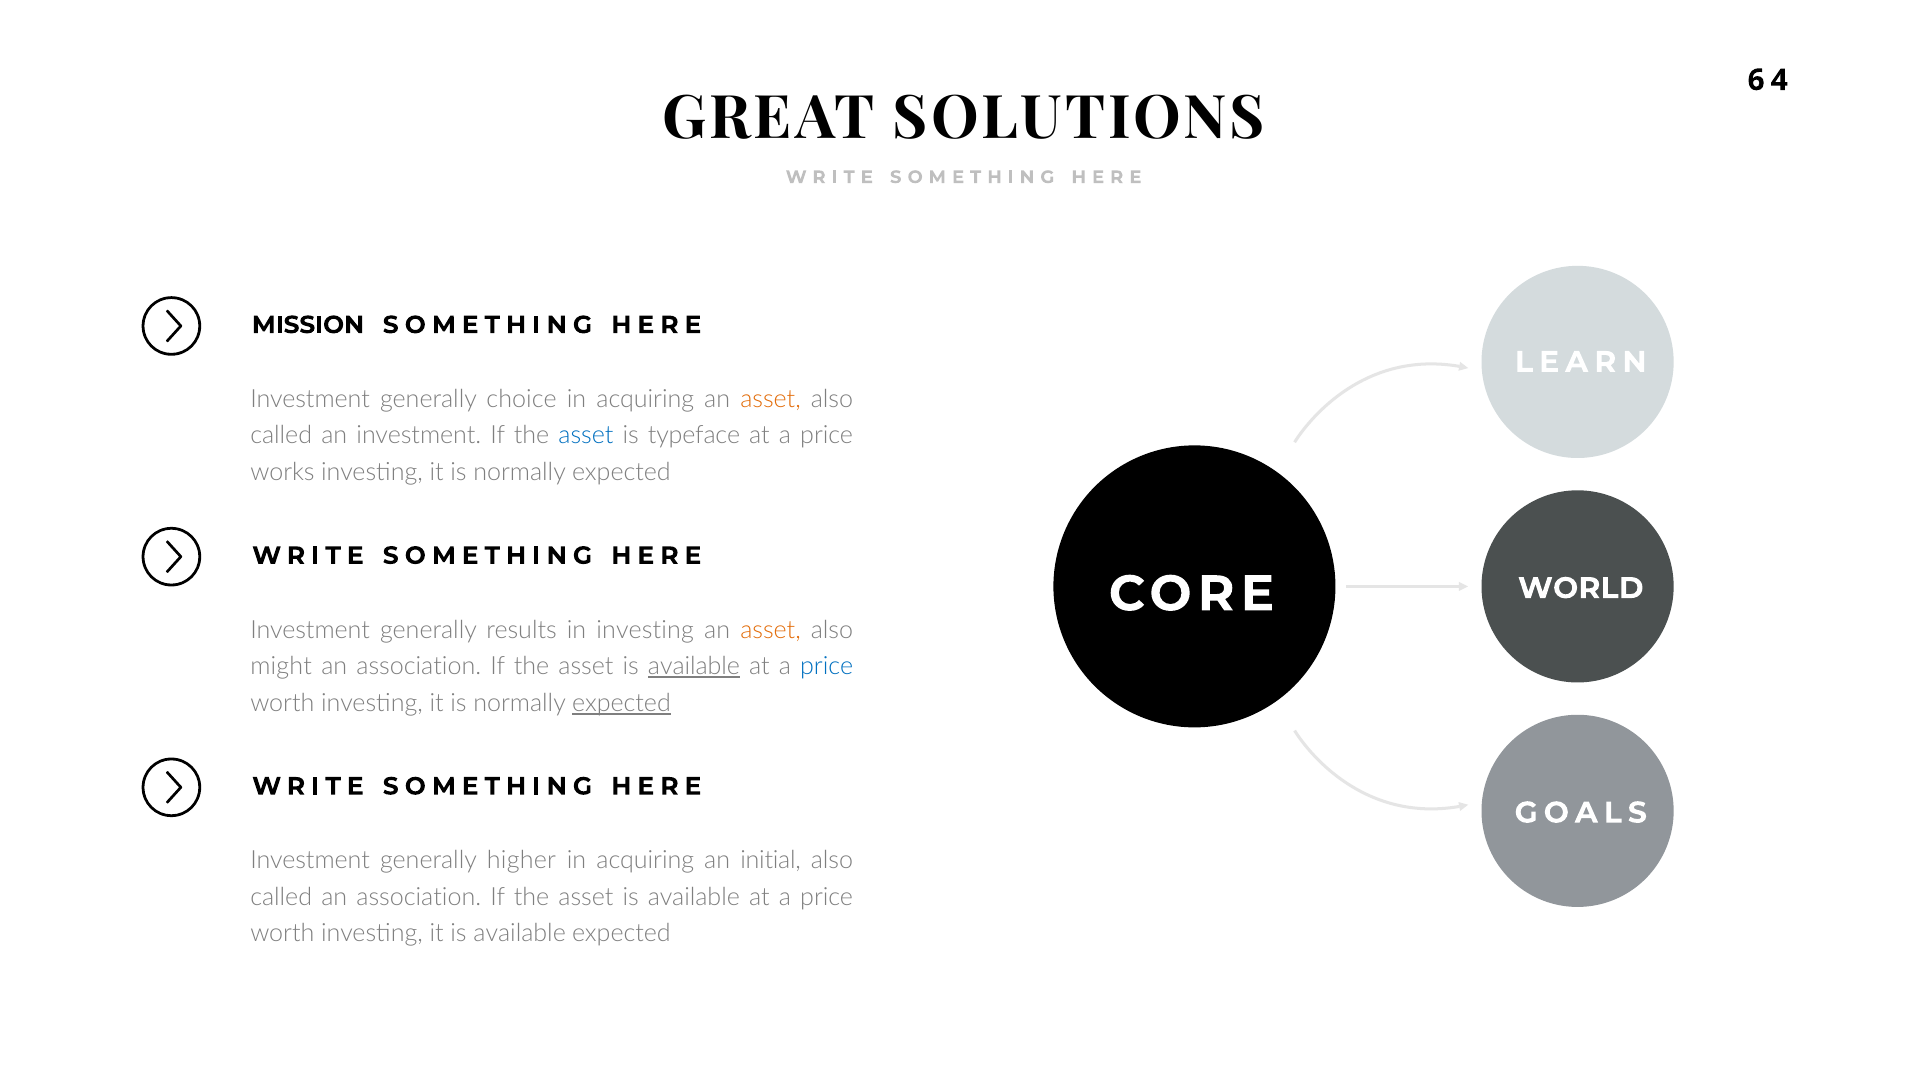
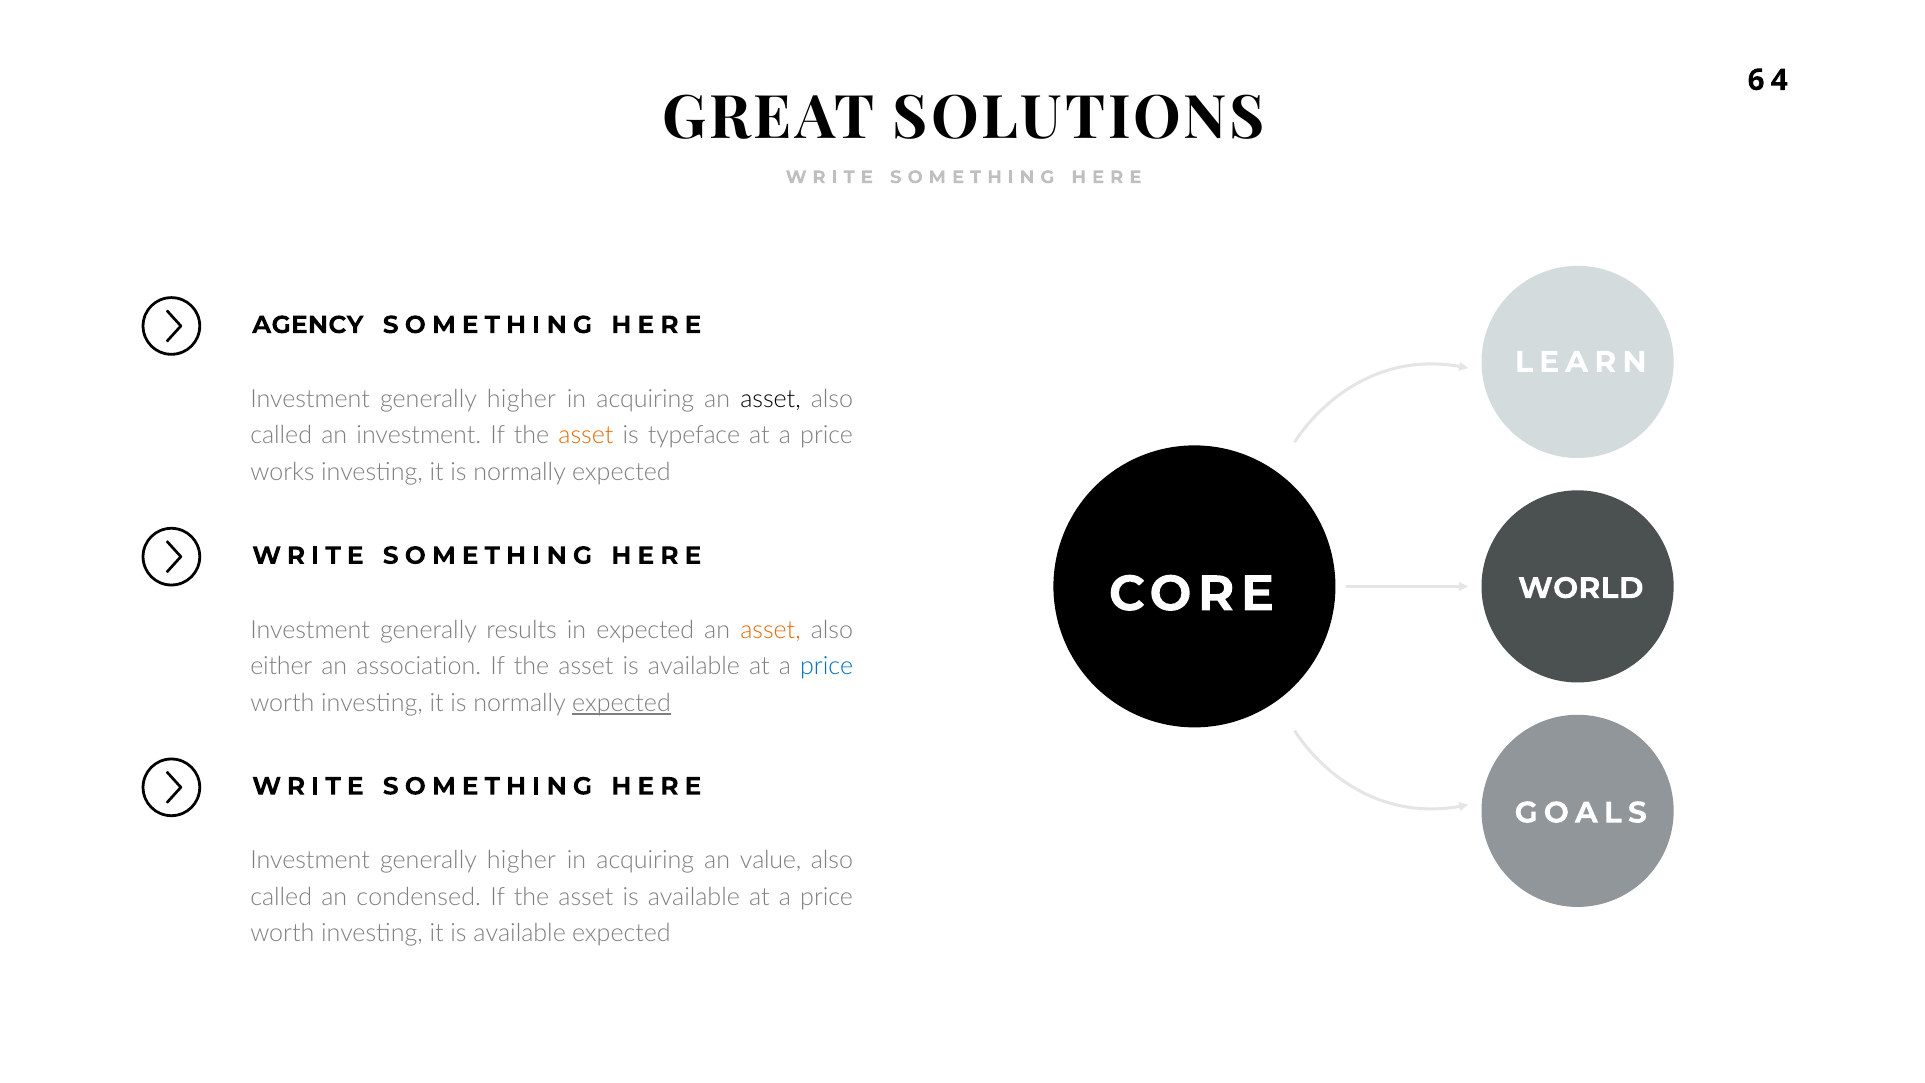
MISSION: MISSION -> AGENCY (308, 325)
choice: choice -> higher (521, 399)
asset colour: orange -> black (771, 399)
asset colour: blue -> orange (586, 436)
in investing: investing -> expected (645, 630)
might: might -> either (281, 666)
available underline: present -> none (694, 666)
initial: initial -> value (771, 861)
called an association: association -> condensed (419, 897)
